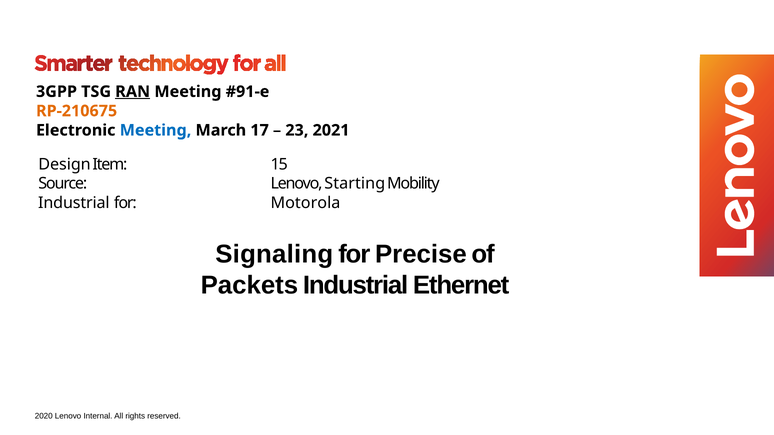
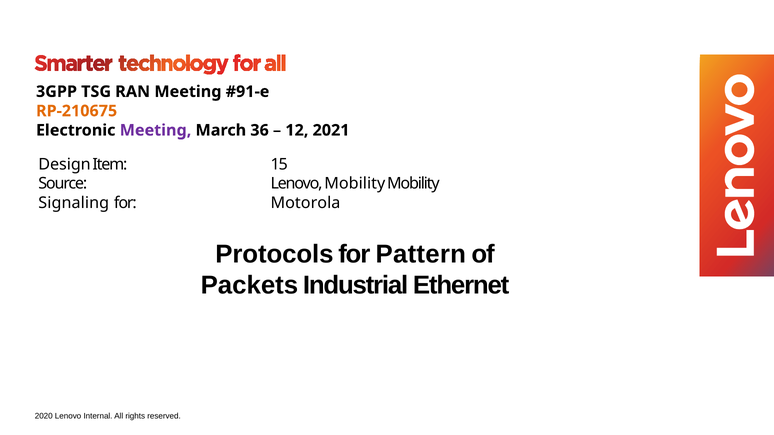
RAN underline: present -> none (133, 92)
Meeting colour: blue -> purple (155, 130)
17: 17 -> 36 (260, 130)
23: 23 -> 12 (297, 130)
Lenovo Starting: Starting -> Mobility (355, 184)
Industrial: Industrial -> Signaling (74, 203)
Signaling: Signaling -> Protocols (274, 254)
Precise: Precise -> Pattern (421, 254)
